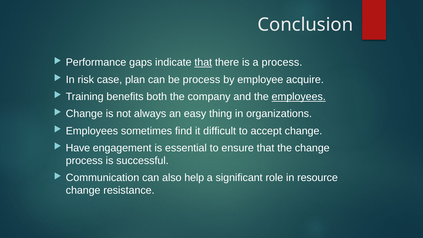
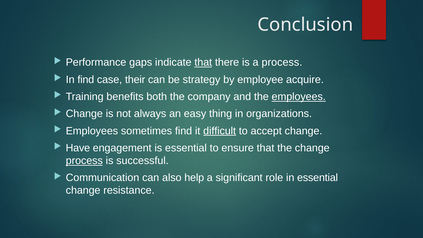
In risk: risk -> find (86, 80)
plan: plan -> their (135, 80)
be process: process -> strategy (202, 80)
difficult underline: none -> present (220, 131)
process underline: none -> present (84, 161)
in resource: resource -> essential (318, 178)
